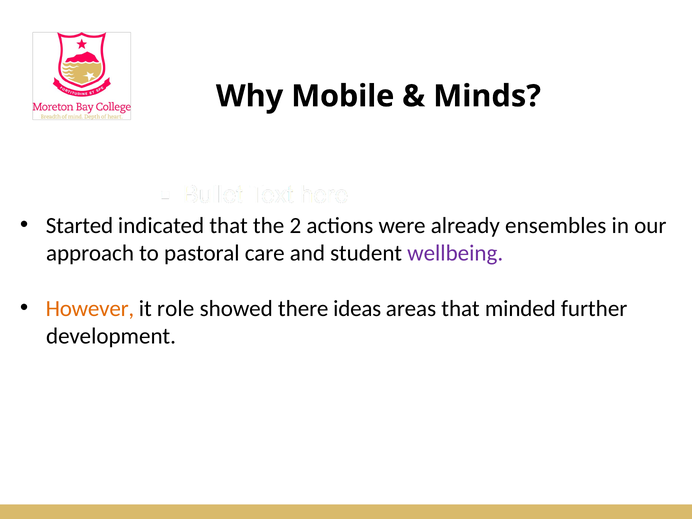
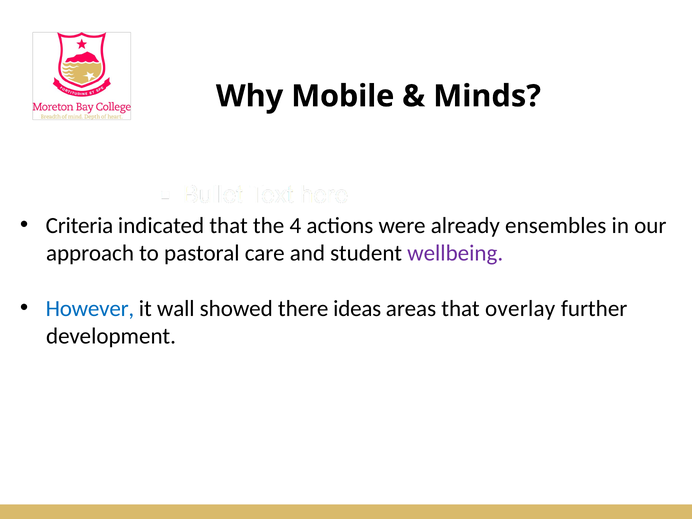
Started: Started -> Criteria (79, 225)
2: 2 -> 4 (295, 225)
However colour: orange -> blue (90, 308)
role: role -> wall (176, 308)
minded: minded -> overlay (520, 308)
